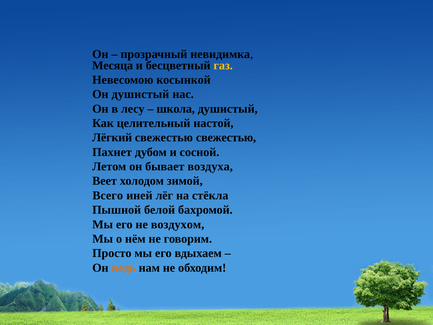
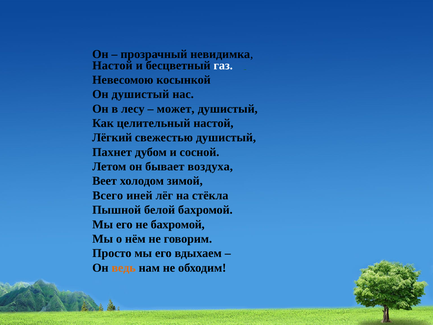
Месяца: Месяца -> Настой (112, 65)
газ colour: yellow -> white (223, 65)
школа: школа -> может (176, 109)
свежестью свежестью: свежестью -> душистый (226, 138)
не воздухом: воздухом -> бахромой (178, 224)
